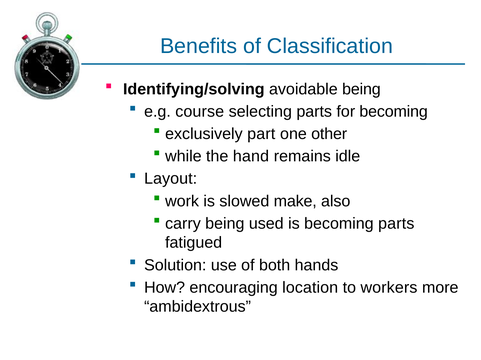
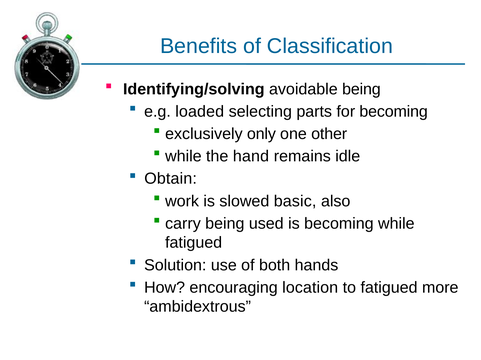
course: course -> loaded (200, 112)
part: part -> only (261, 134)
Layout: Layout -> Obtain (171, 179)
make: make -> basic (295, 202)
becoming parts: parts -> while (396, 224)
to workers: workers -> fatigued (389, 288)
